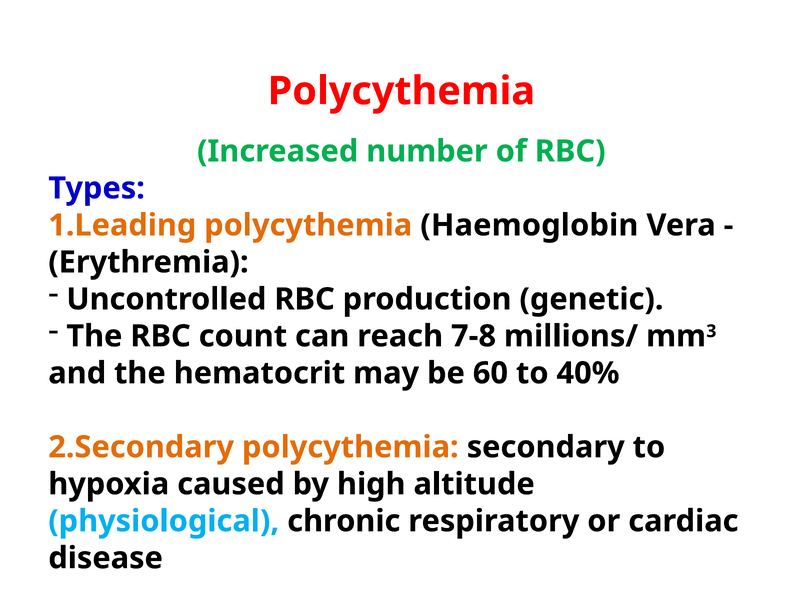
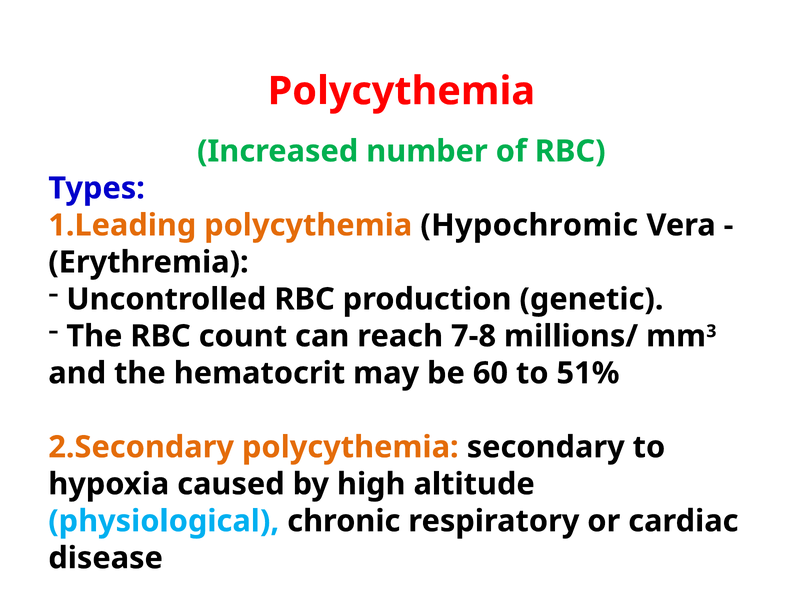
Haemoglobin: Haemoglobin -> Hypochromic (529, 225)
40%: 40% -> 51% (588, 373)
